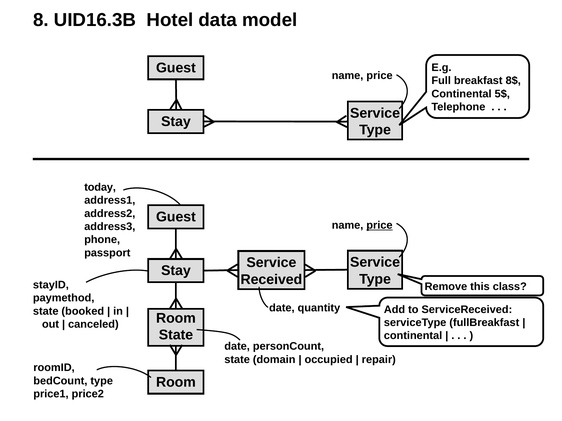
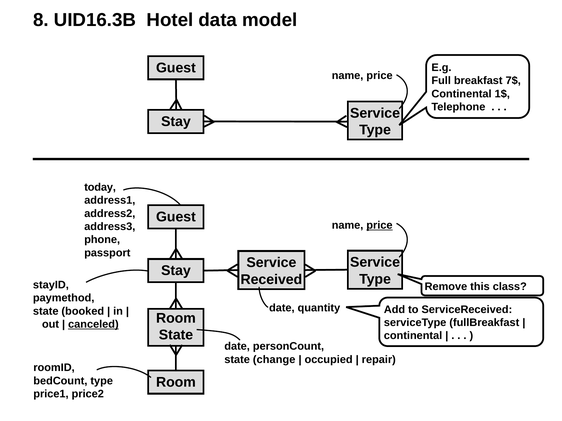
8$: 8$ -> 7$ (513, 81)
5$: 5$ -> 1$ (502, 94)
canceled underline: none -> present (93, 325)
domain: domain -> change (274, 360)
